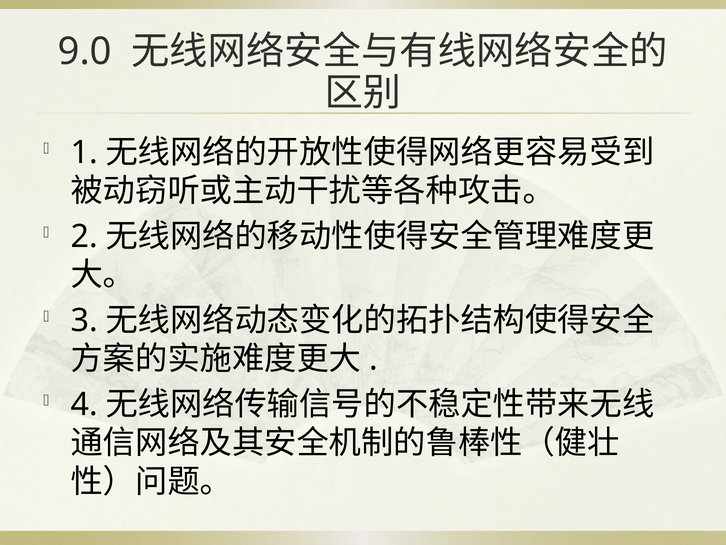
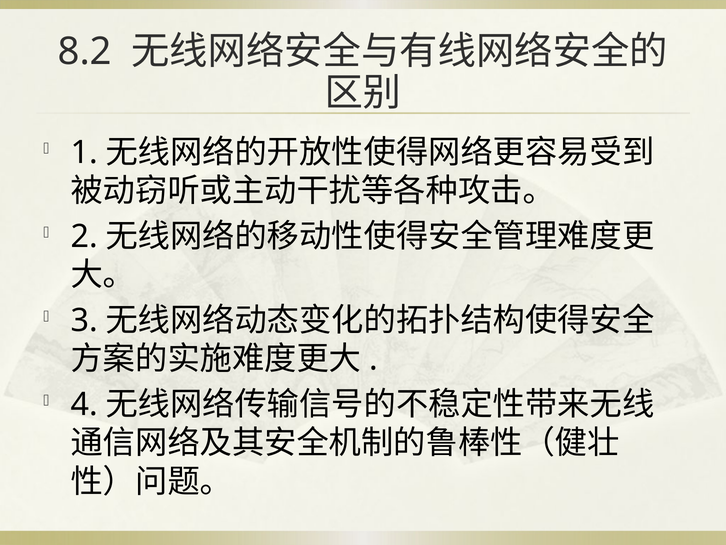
9.0: 9.0 -> 8.2 (85, 51)
